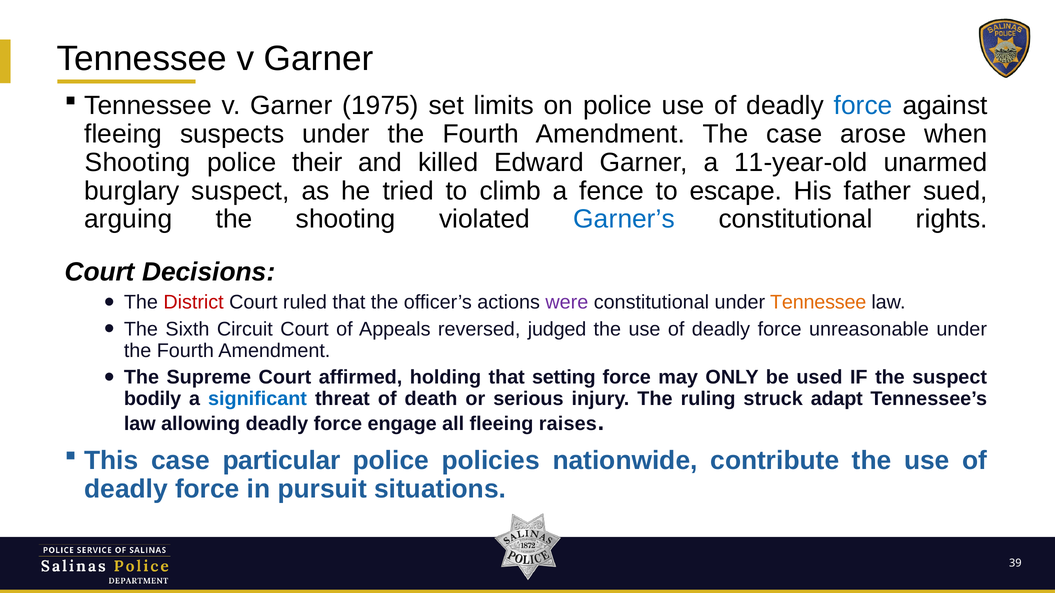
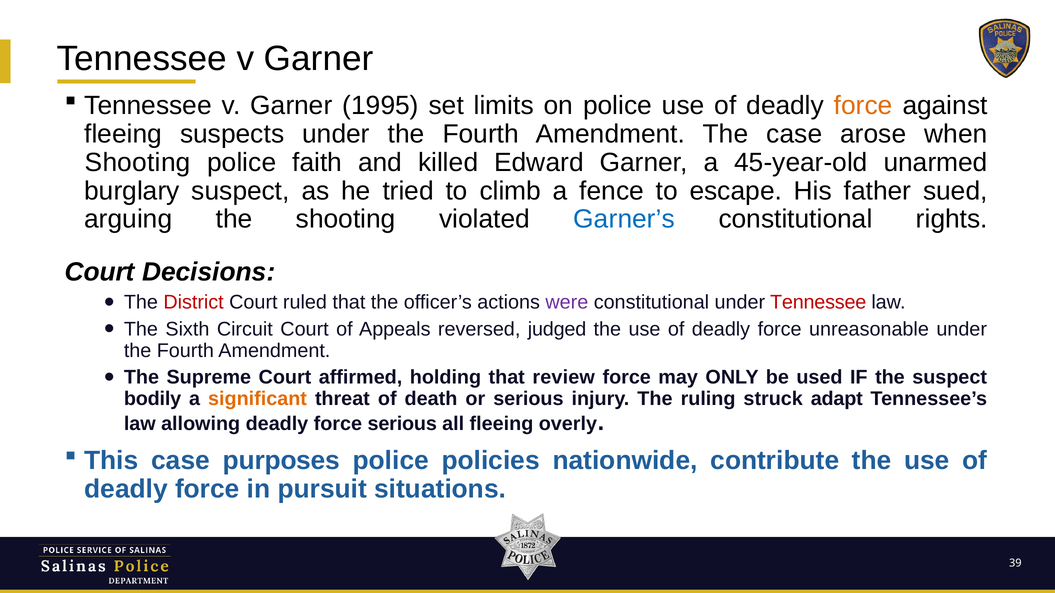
1975: 1975 -> 1995 (381, 106)
force colour: blue -> orange (863, 106)
their: their -> faith (317, 163)
11-year-old: 11-year-old -> 45-year-old (801, 163)
Tennessee colour: orange -> red (818, 303)
setting: setting -> review (564, 378)
significant colour: blue -> orange (258, 399)
force engage: engage -> serious (402, 424)
raises: raises -> overly (568, 424)
particular: particular -> purposes (281, 461)
